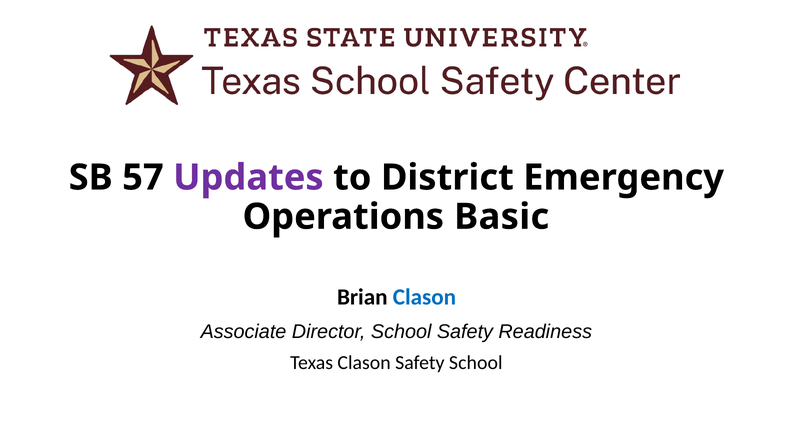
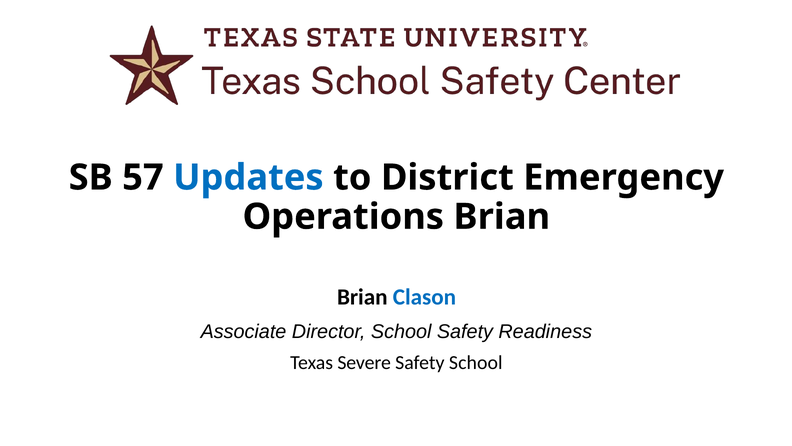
Updates colour: purple -> blue (248, 177)
Operations Basic: Basic -> Brian (502, 217)
Texas Clason: Clason -> Severe (364, 362)
